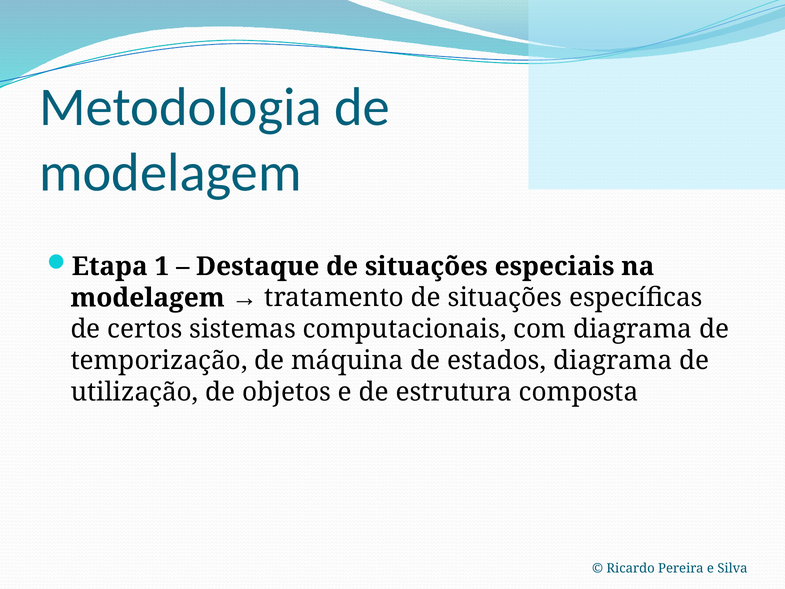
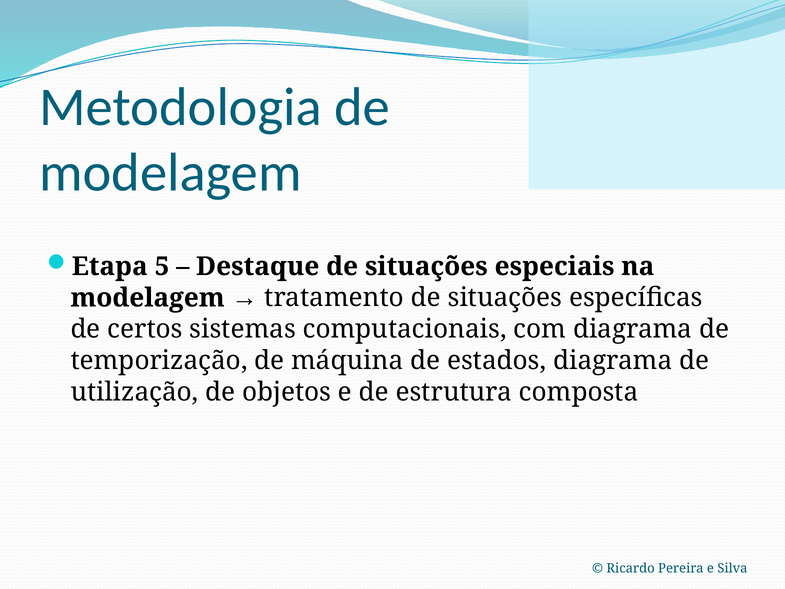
1: 1 -> 5 (162, 266)
